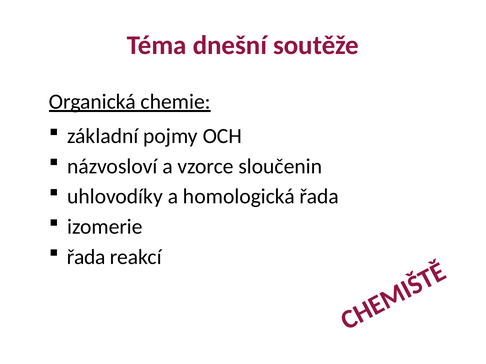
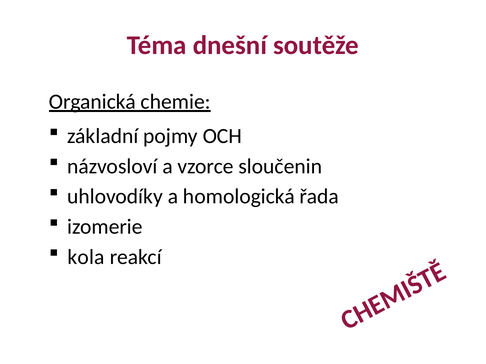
řada: řada -> kola (86, 257)
